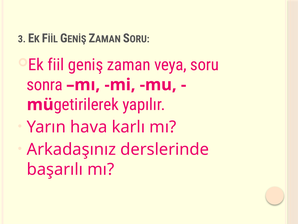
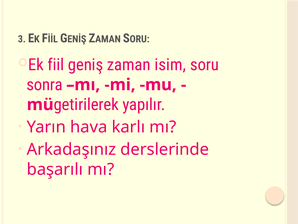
veya: veya -> isim (170, 65)
